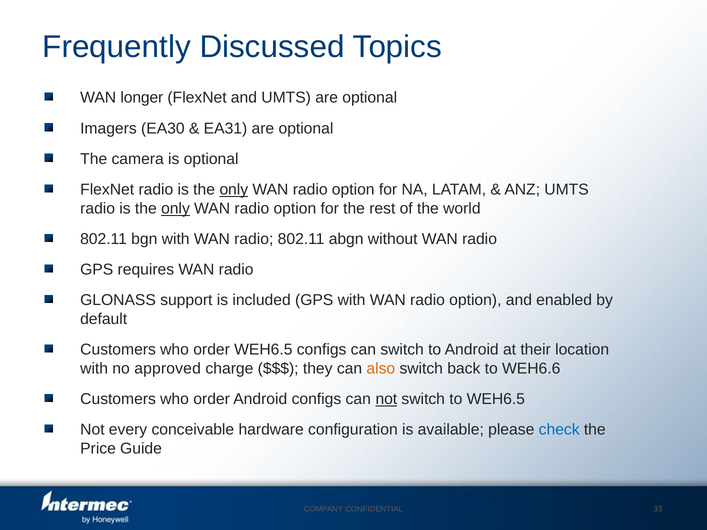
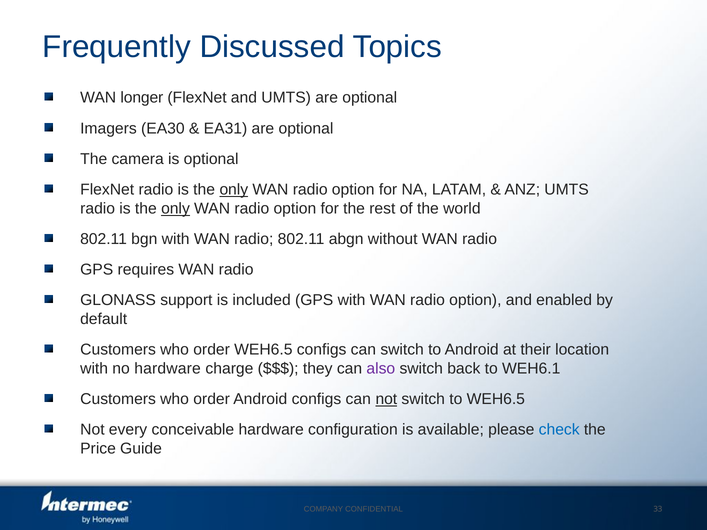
no approved: approved -> hardware (168, 369)
also colour: orange -> purple (381, 369)
WEH6.6: WEH6.6 -> WEH6.1 (531, 369)
